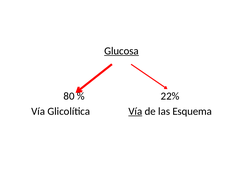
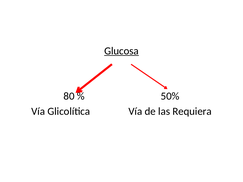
22%: 22% -> 50% (170, 96)
Vía underline: present -> none (135, 111)
Esquema: Esquema -> Requiera (192, 111)
